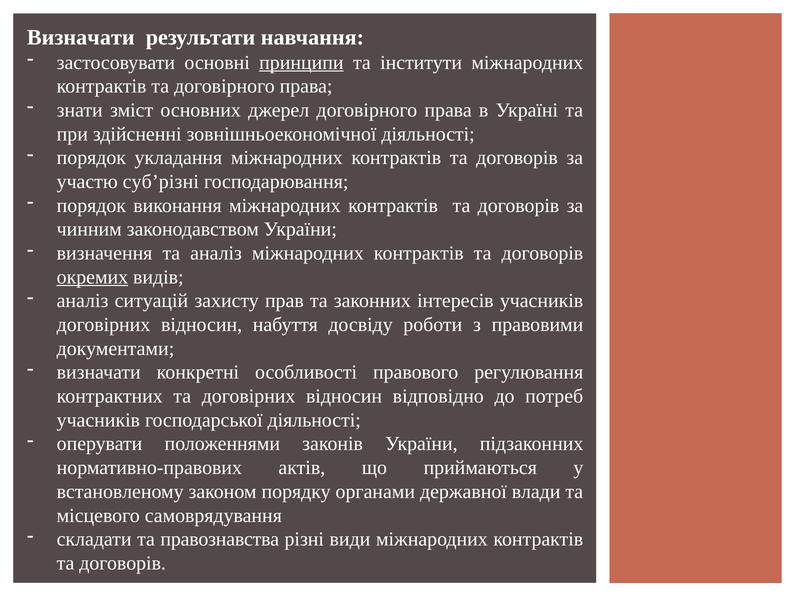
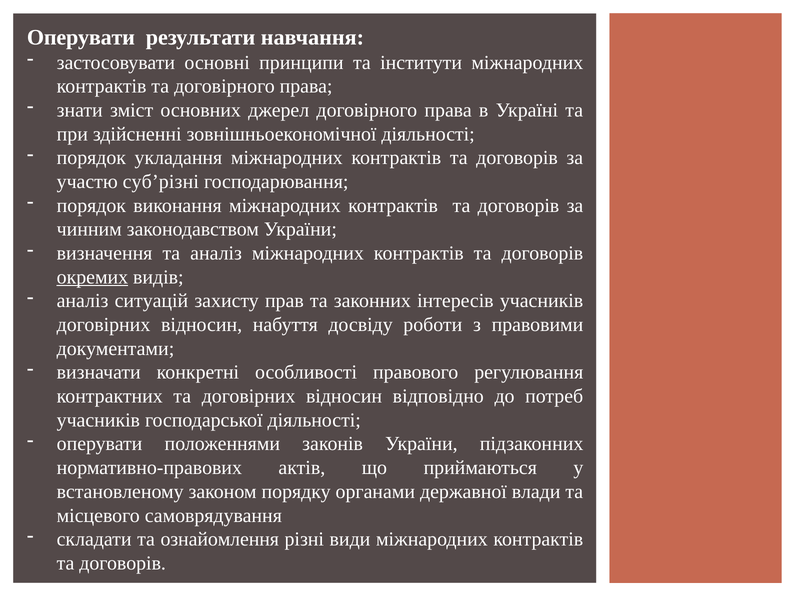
Визначати: Визначати -> Оперувати (81, 37)
принципи underline: present -> none (301, 63)
правознавства: правознавства -> ознайомлення (220, 540)
